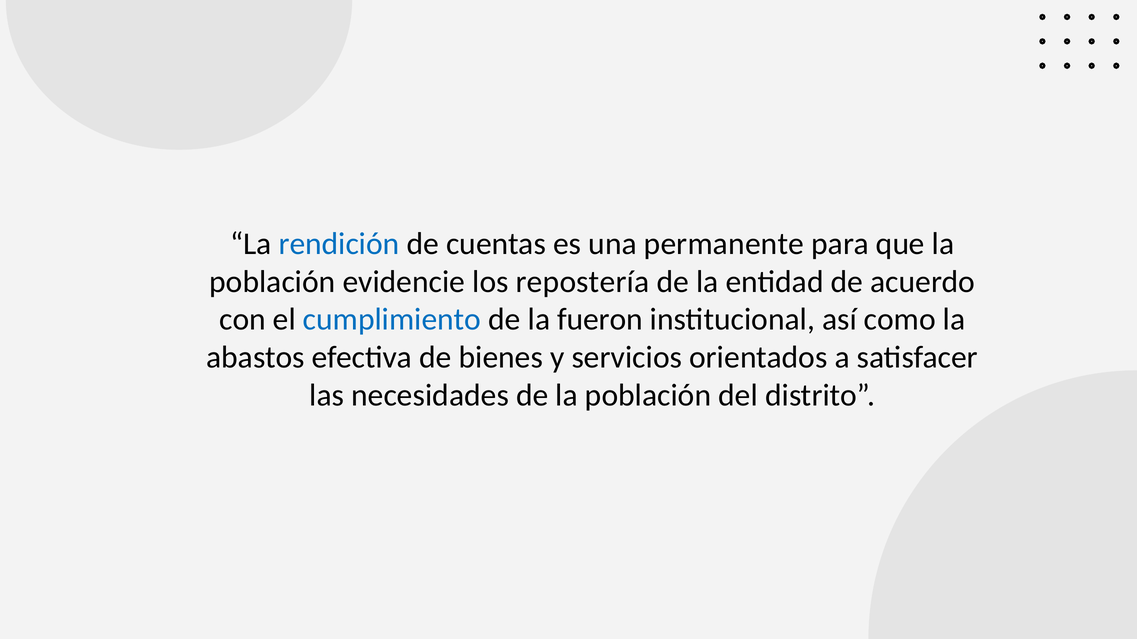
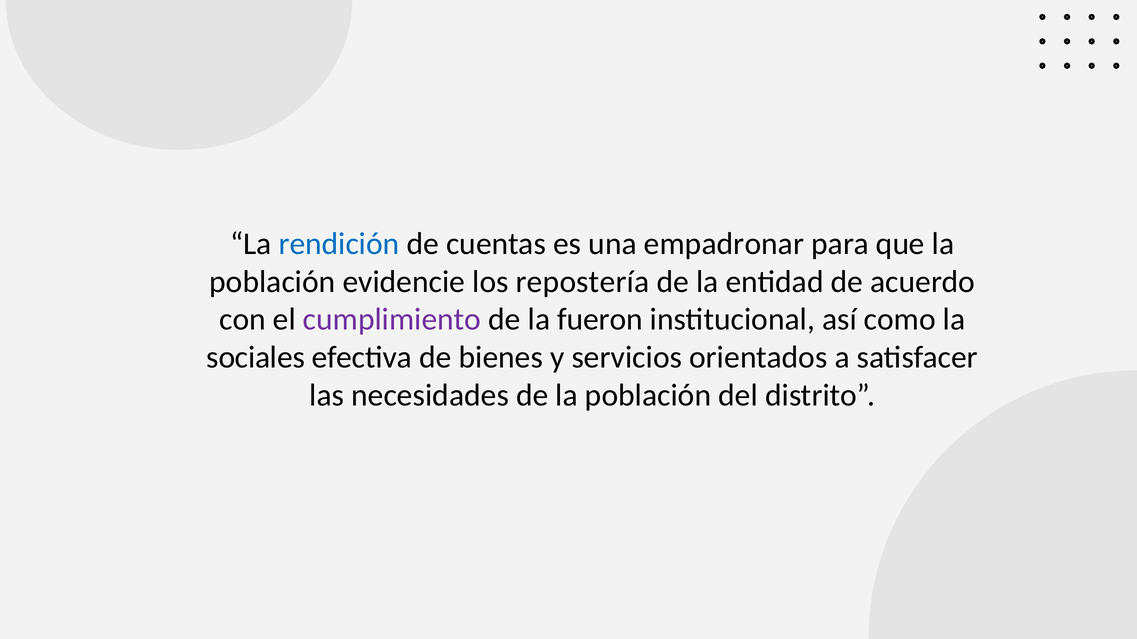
permanente: permanente -> empadronar (724, 244)
cumplimiento colour: blue -> purple (392, 320)
abastos: abastos -> sociales (256, 358)
